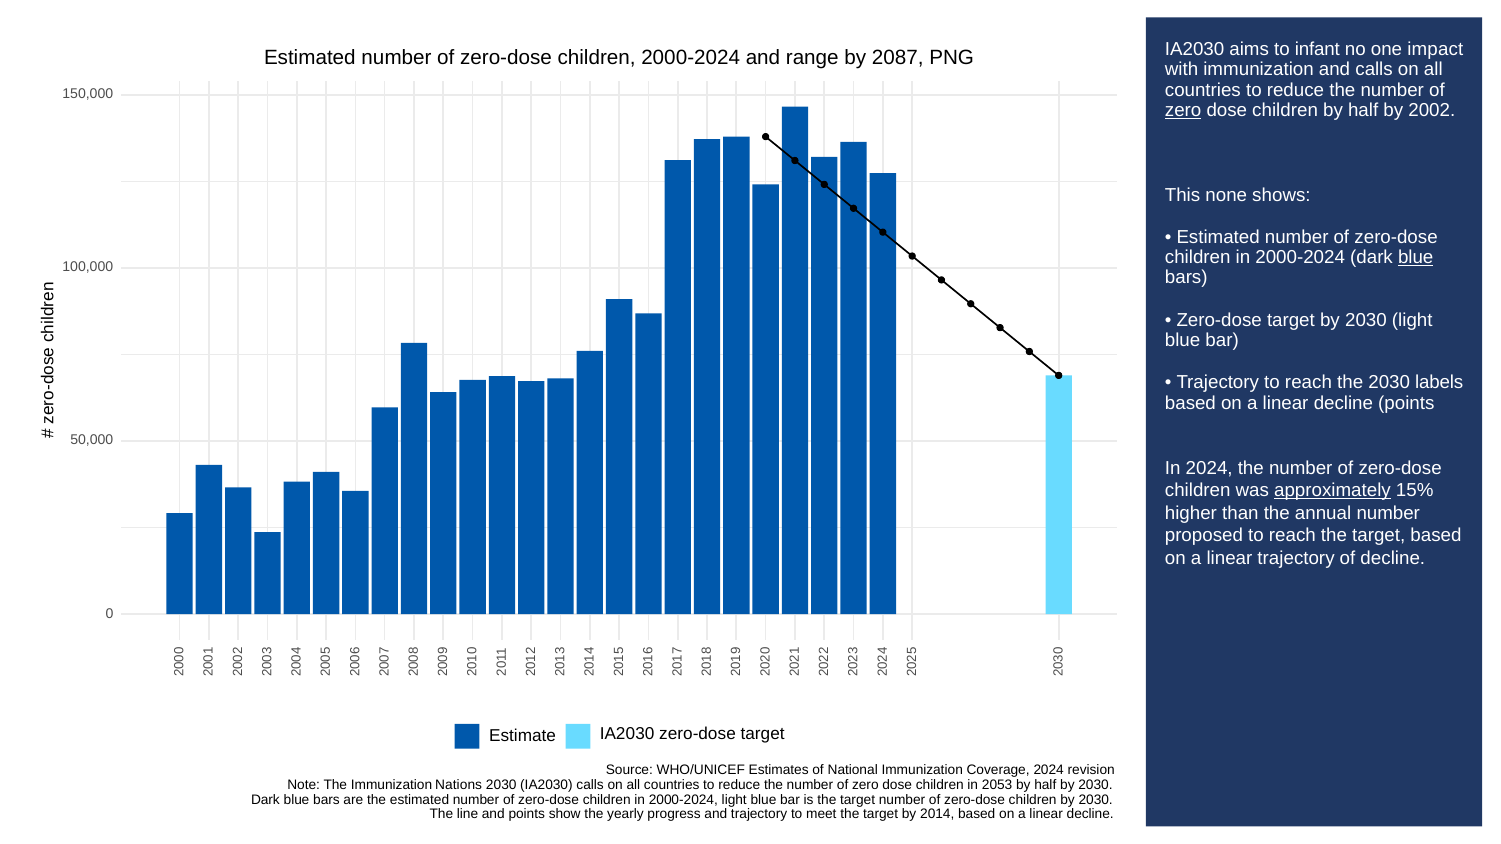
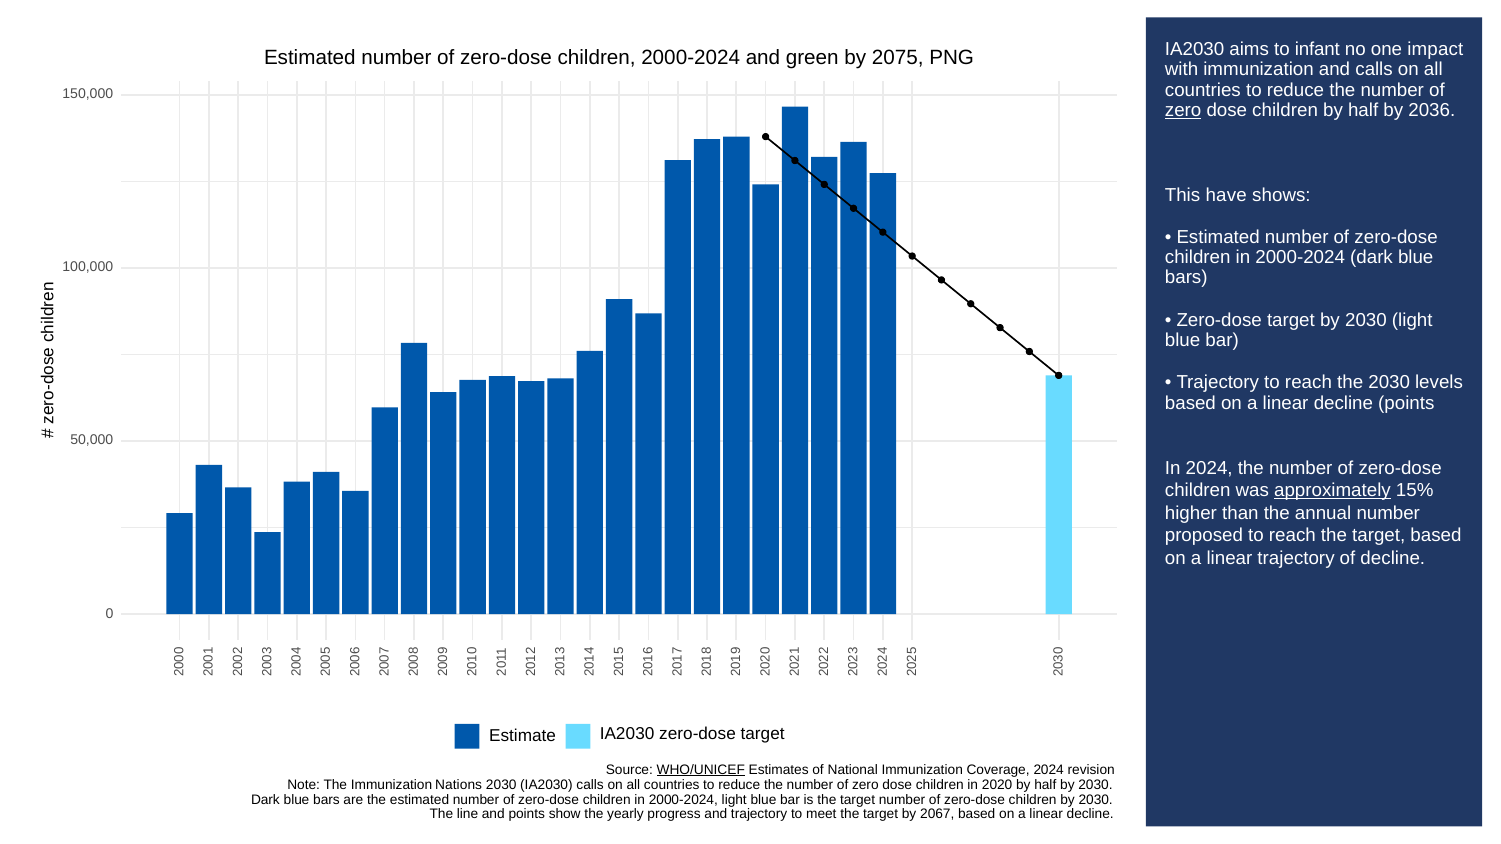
range: range -> green (812, 58)
2087: 2087 -> 2075 (898, 58)
2002: 2002 -> 2036 (1432, 110)
none: none -> have (1226, 195)
blue underline: present -> none (1416, 258)
labels: labels -> levels (1439, 383)
WHO/UNICEF underline: none -> present (701, 770)
2053: 2053 -> 2020 (997, 785)
2014: 2014 -> 2067 (937, 815)
